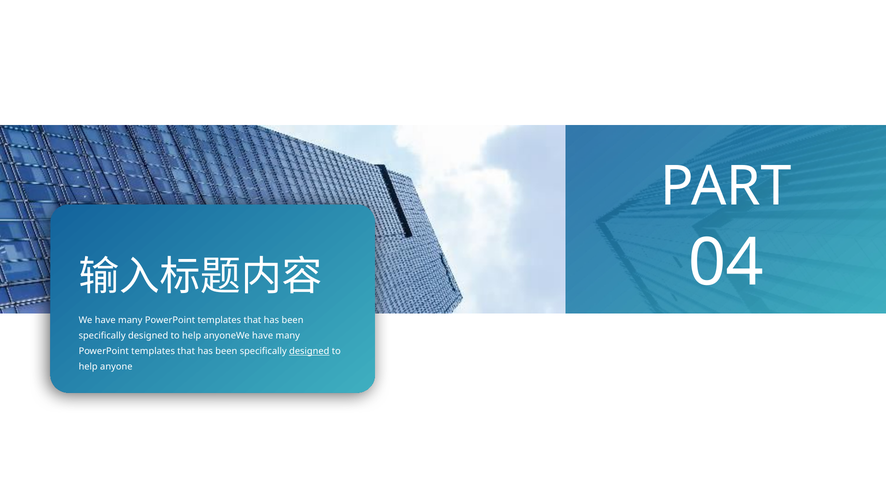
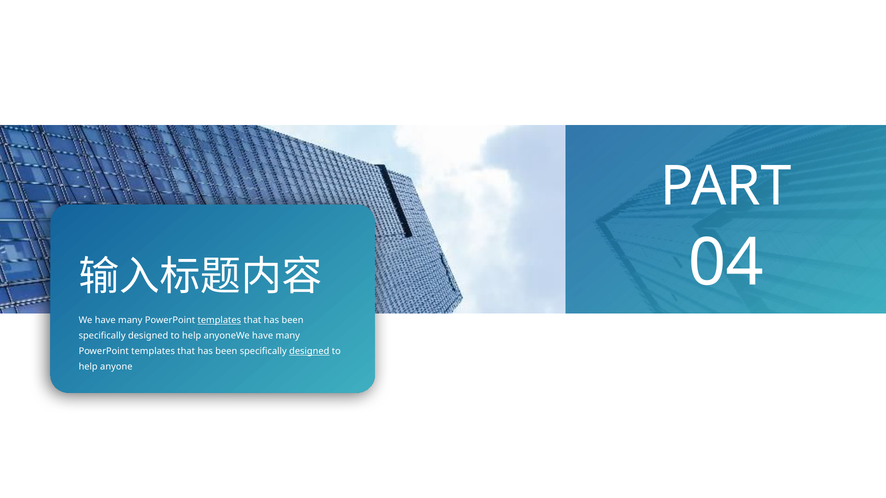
templates underline: none -> present (219, 321)
